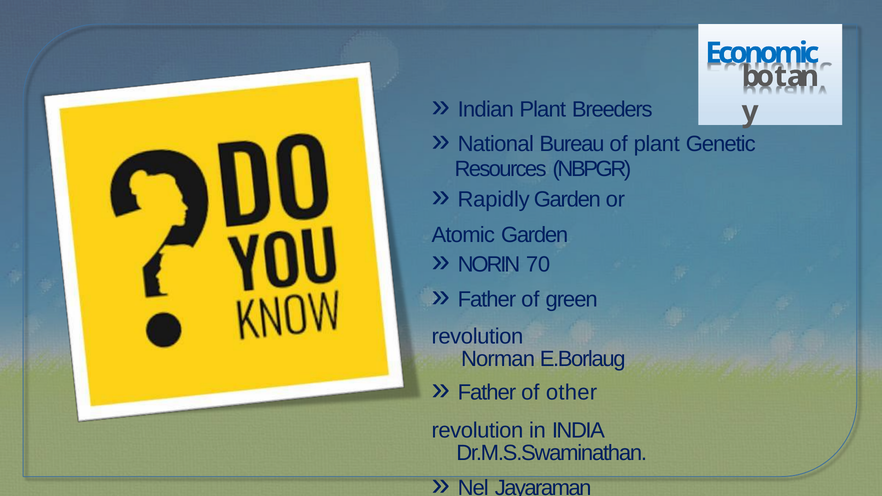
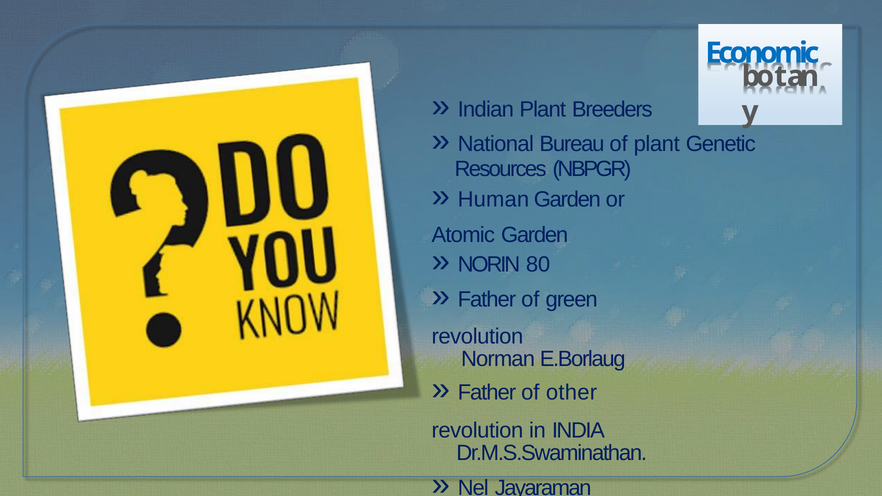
Rapidly: Rapidly -> Human (493, 200)
70: 70 -> 80 (538, 265)
